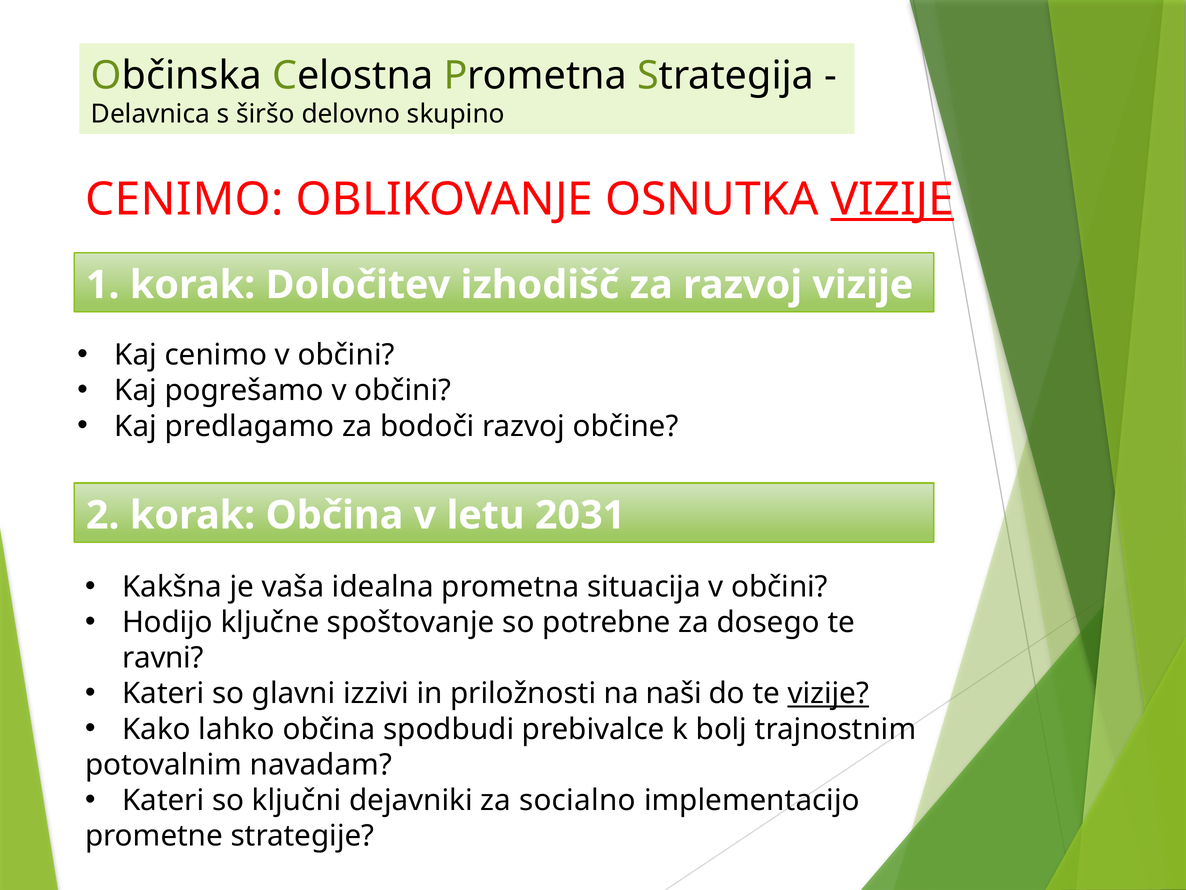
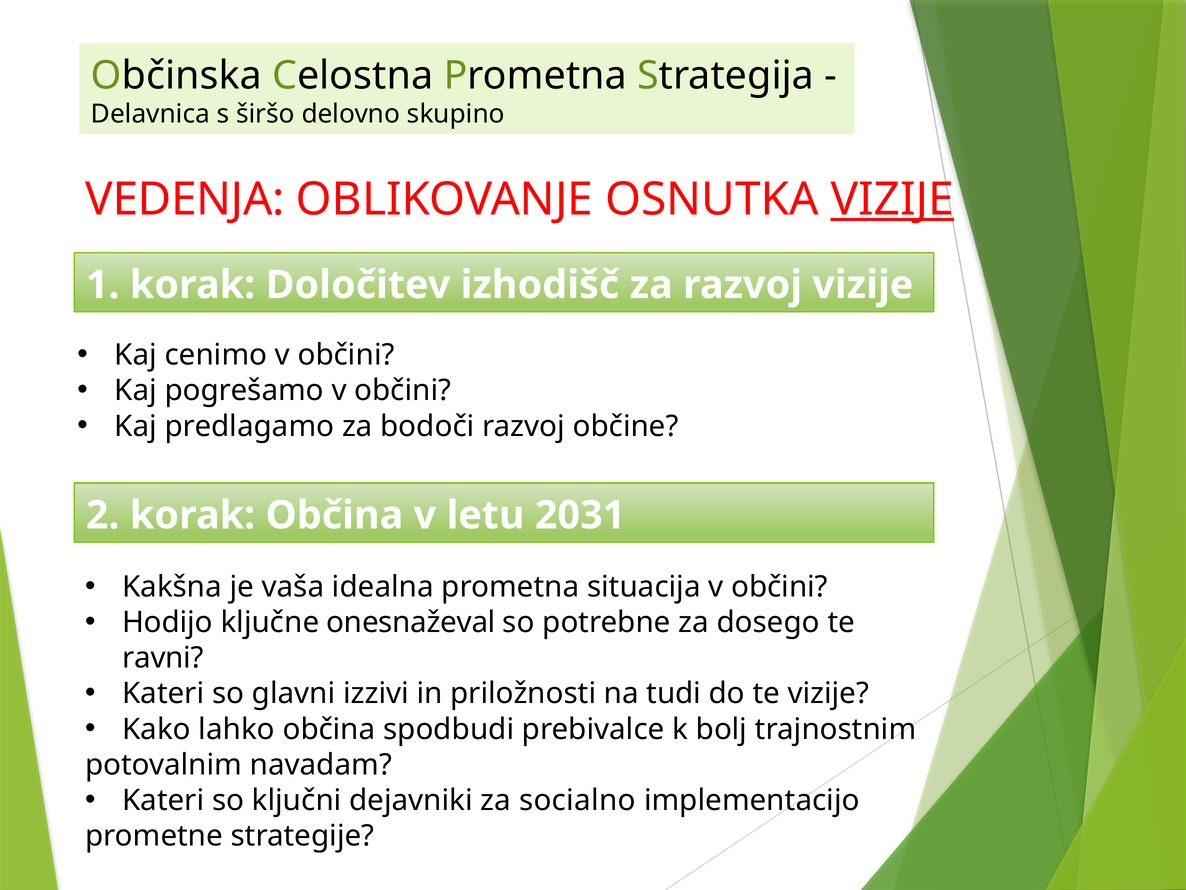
CENIMO: CENIMO -> VEDENJA (185, 199)
spoštovanje: spoštovanje -> onesnaževal (411, 622)
naši: naši -> tudi (674, 693)
vizije underline: present -> none (828, 693)
